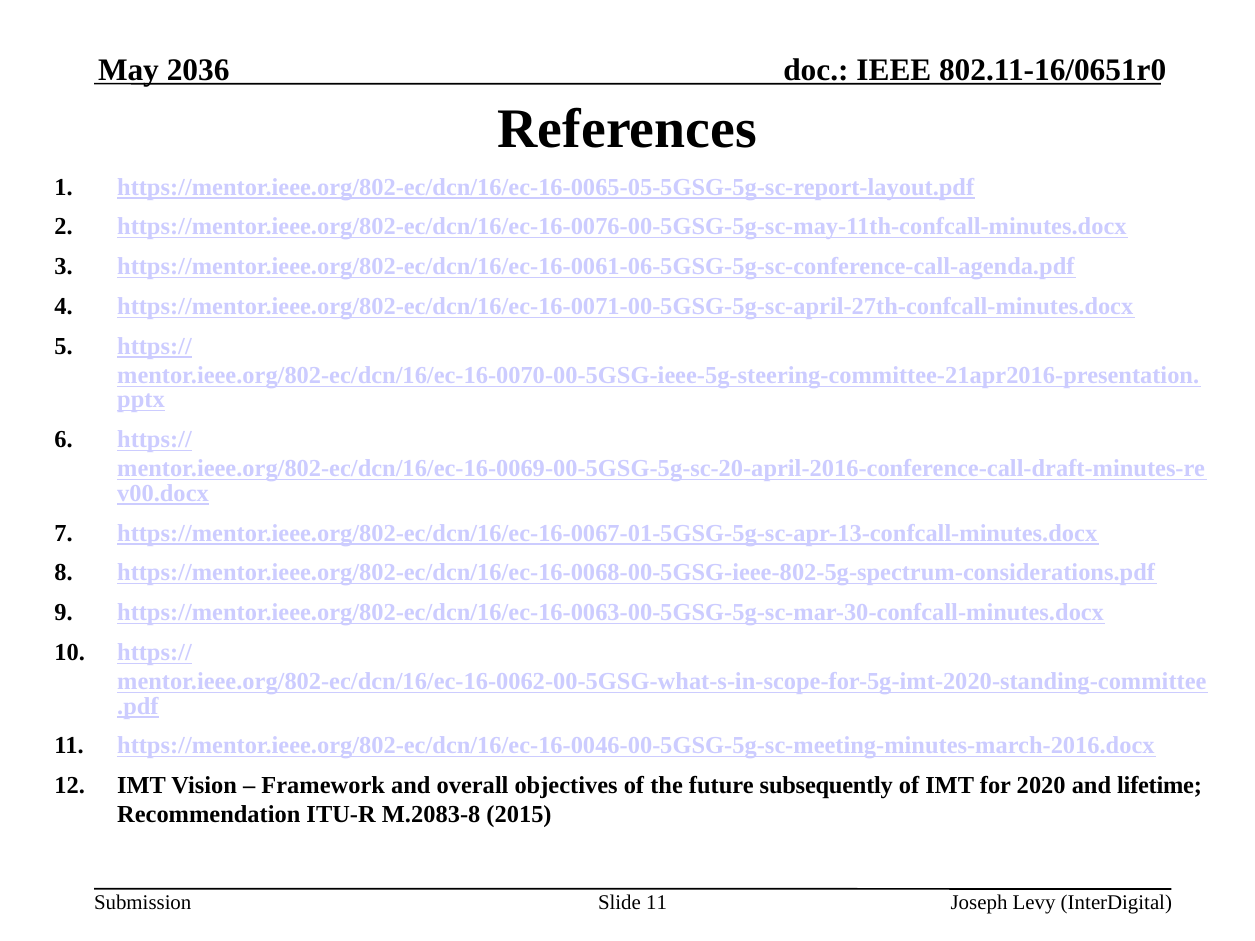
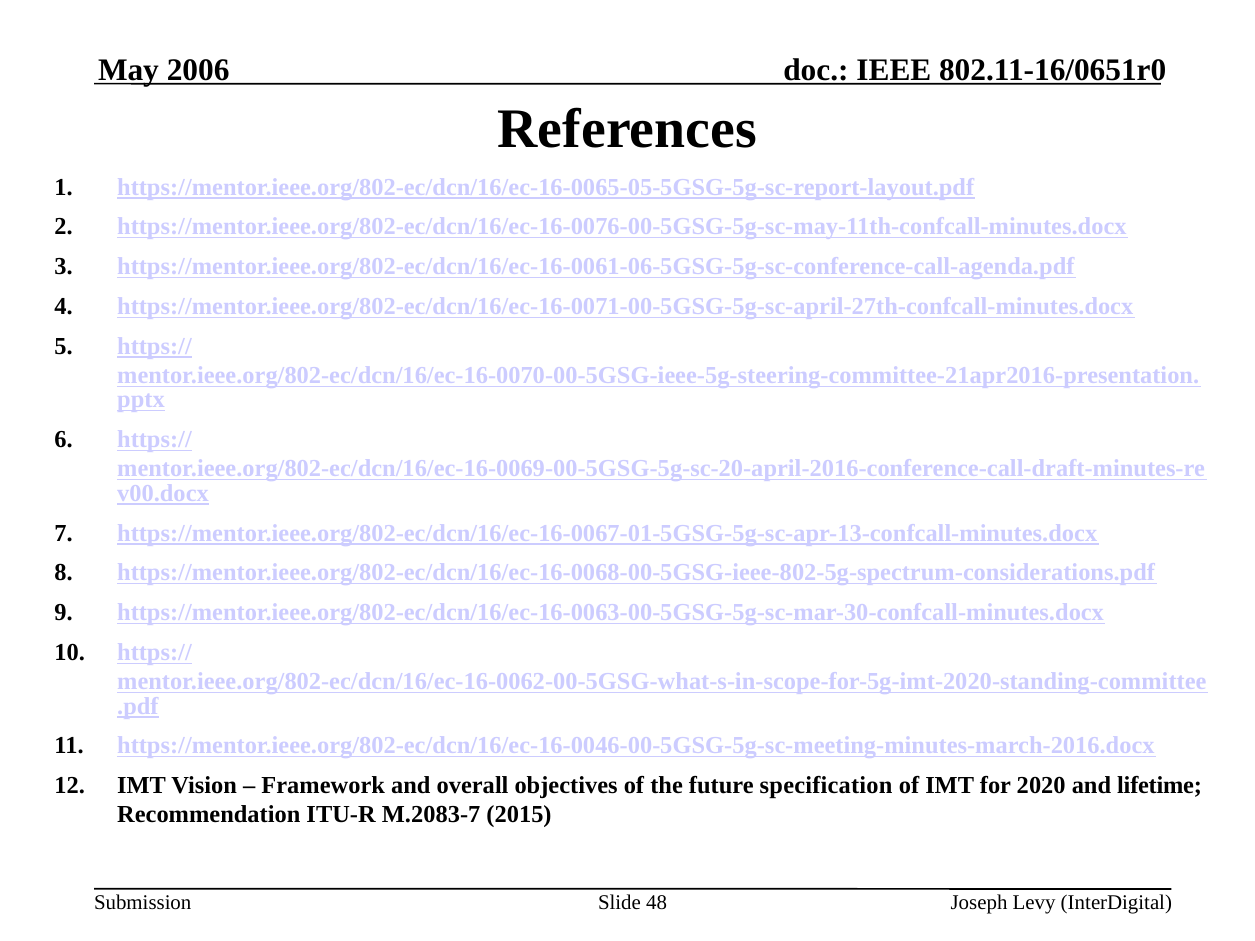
2036: 2036 -> 2006 (198, 70)
subsequently: subsequently -> specification (826, 786)
M.2083-8: M.2083-8 -> M.2083-7 (431, 815)
Slide 11: 11 -> 48 (657, 903)
